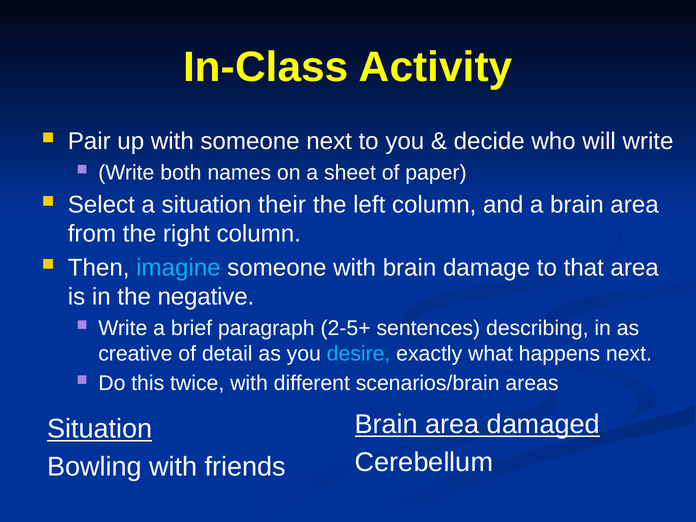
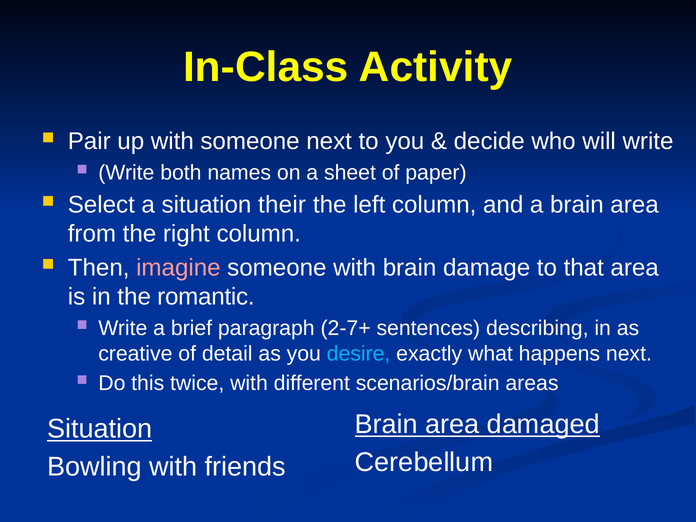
imagine colour: light blue -> pink (178, 268)
negative: negative -> romantic (206, 297)
2-5+: 2-5+ -> 2-7+ (346, 328)
